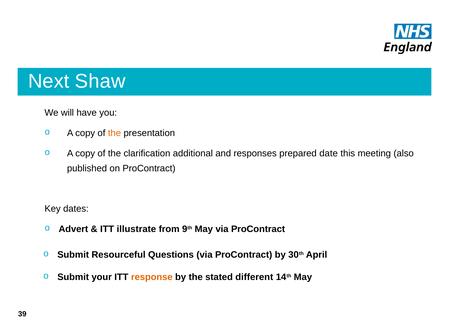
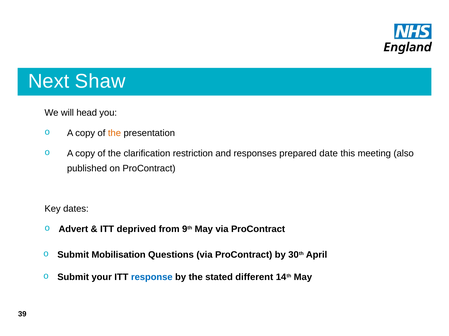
have: have -> head (87, 113)
additional: additional -> restriction (193, 154)
illustrate: illustrate -> deprived (136, 230)
Resourceful: Resourceful -> Mobilisation (119, 255)
response colour: orange -> blue (152, 278)
